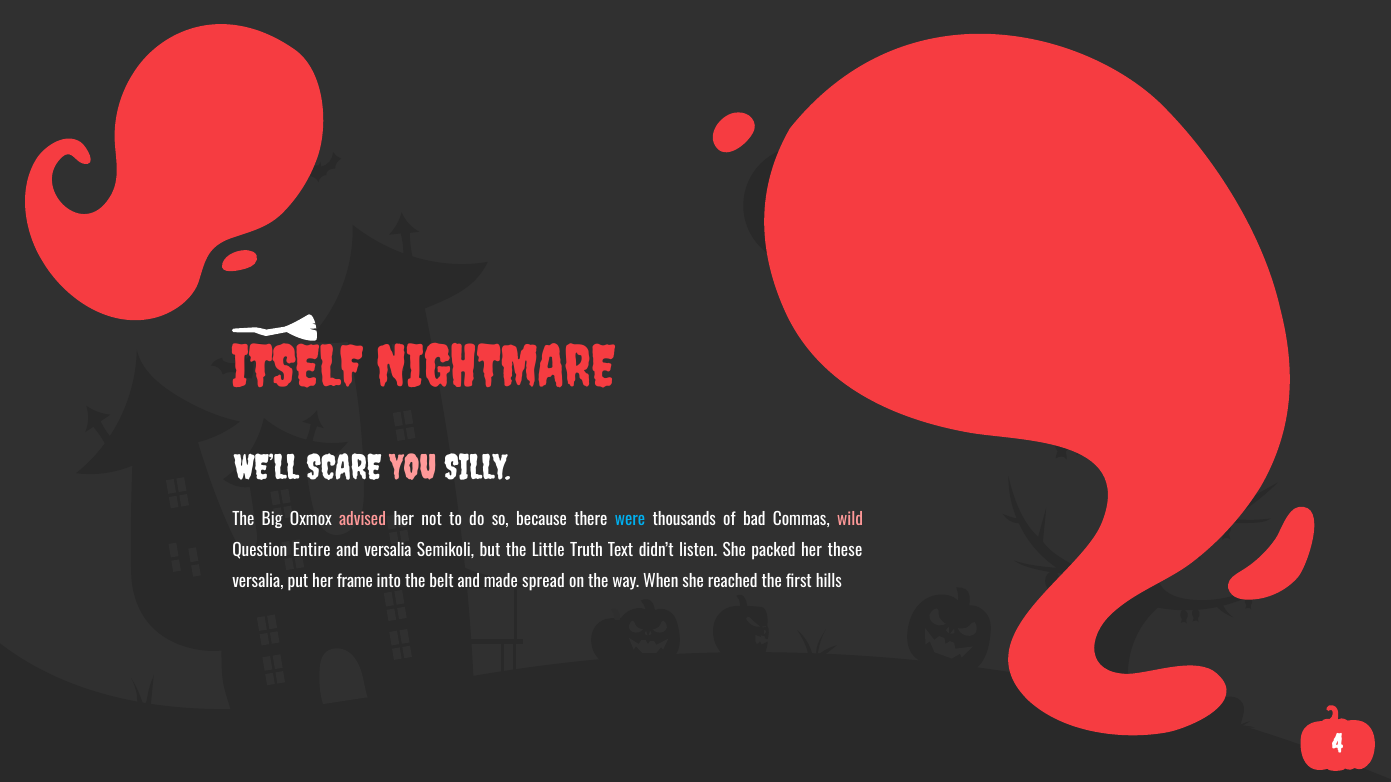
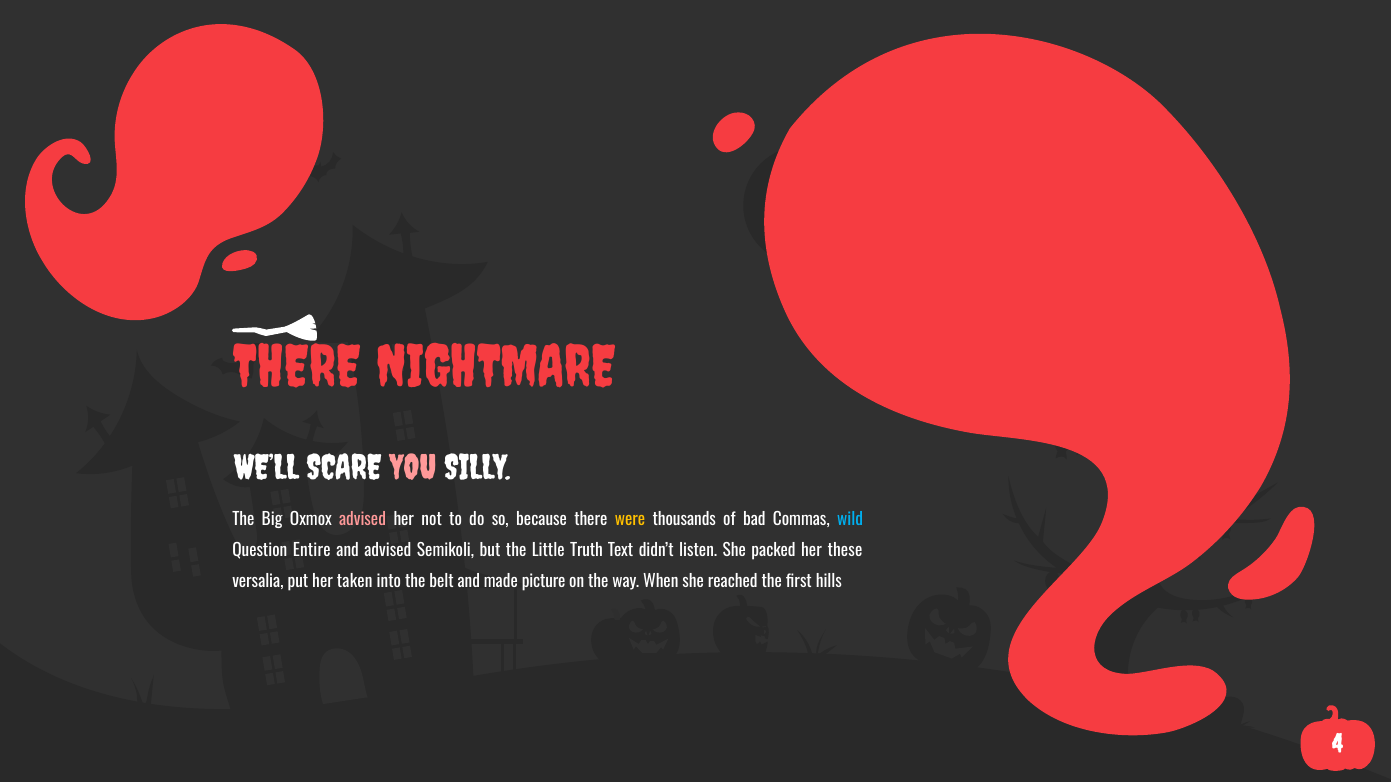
ITSELF: ITSELF -> THERE (297, 368)
were colour: light blue -> yellow (630, 520)
wild colour: pink -> light blue (850, 520)
and versalia: versalia -> advised (388, 551)
frame: frame -> taken (355, 582)
spread: spread -> picture (544, 582)
